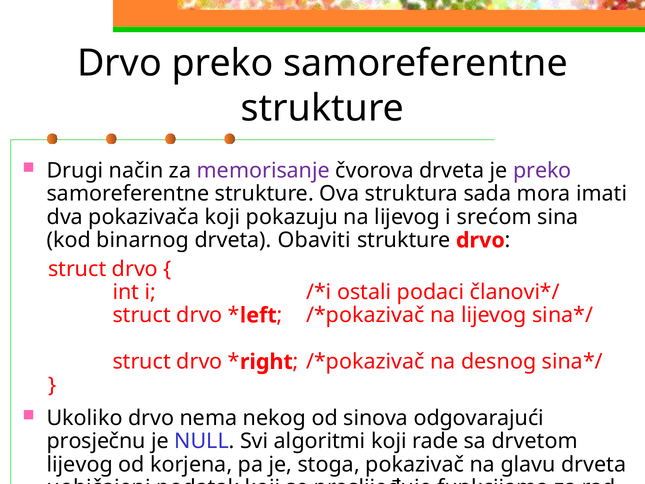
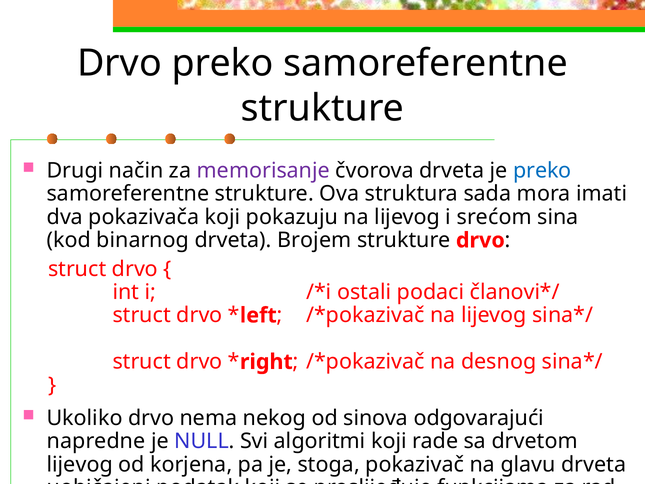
preko colour: purple -> blue (542, 171)
Obaviti: Obaviti -> Brojem (314, 240)
prosječnu: prosječnu -> napredne (96, 441)
